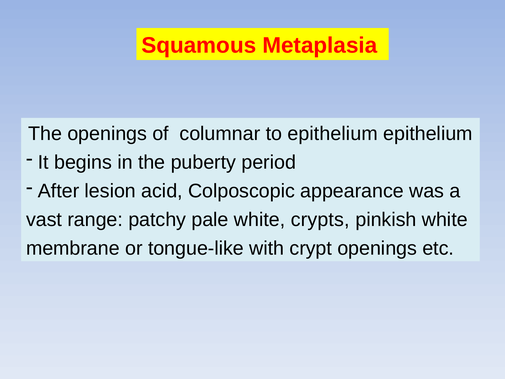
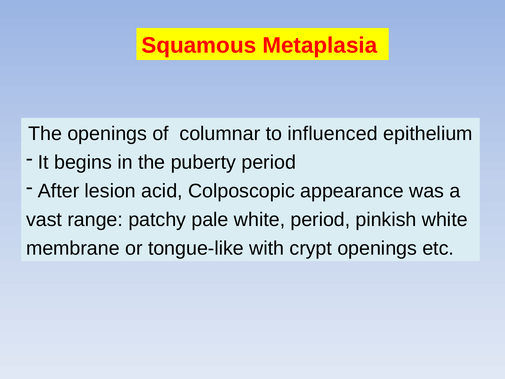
to epithelium: epithelium -> influenced (333, 133)
white crypts: crypts -> period (320, 220)
